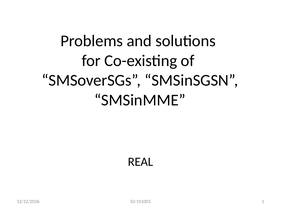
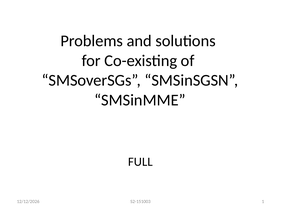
REAL: REAL -> FULL (140, 162)
